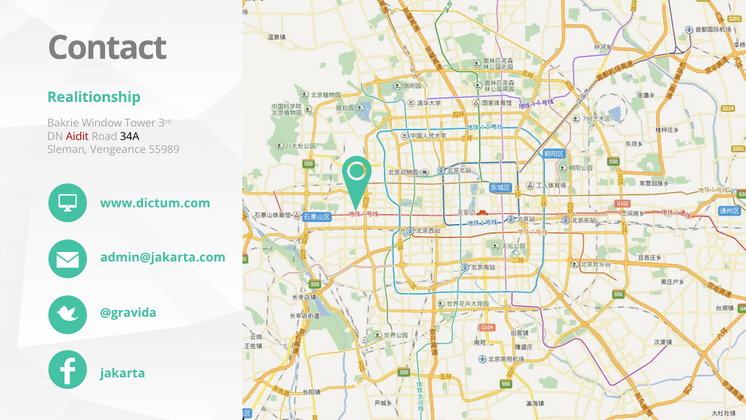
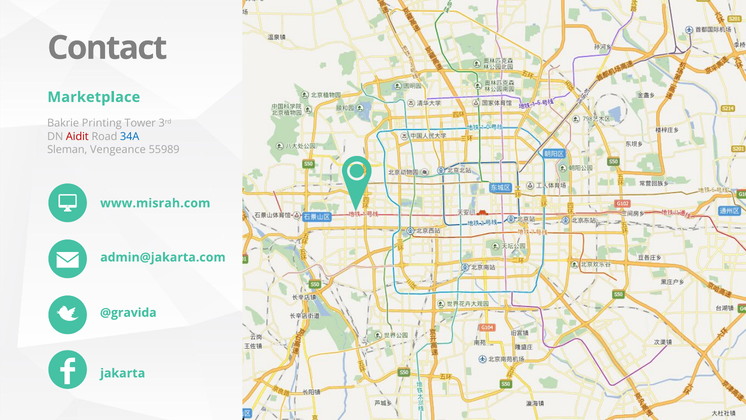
Realitionship: Realitionship -> Marketplace (94, 97)
Window: Window -> Printing (102, 123)
34A colour: black -> blue (130, 136)
www.dictum.com: www.dictum.com -> www.misrah.com (155, 203)
